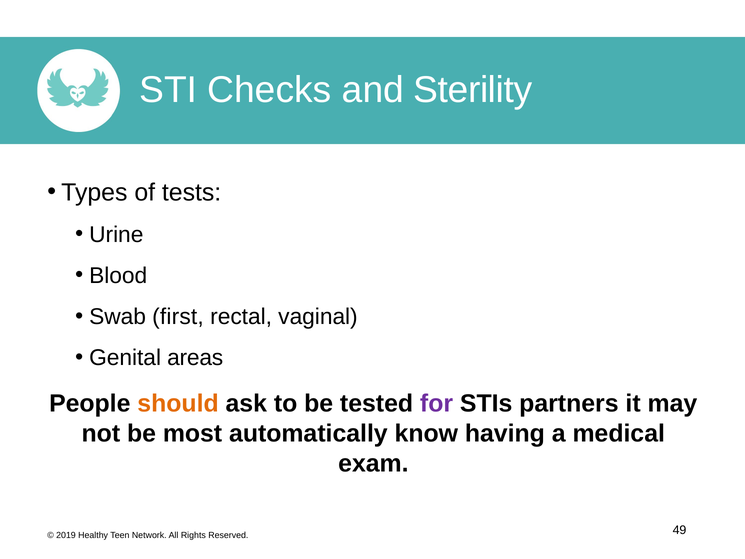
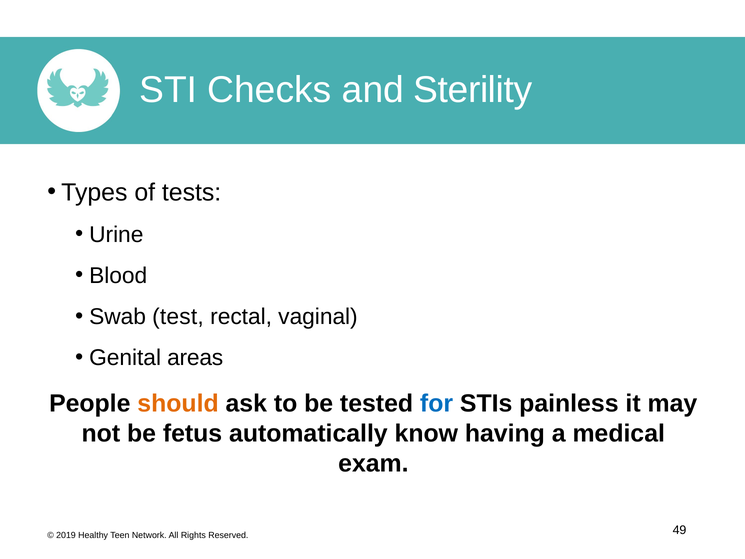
first: first -> test (178, 317)
for colour: purple -> blue (437, 404)
partners: partners -> painless (569, 404)
most: most -> fetus (193, 433)
